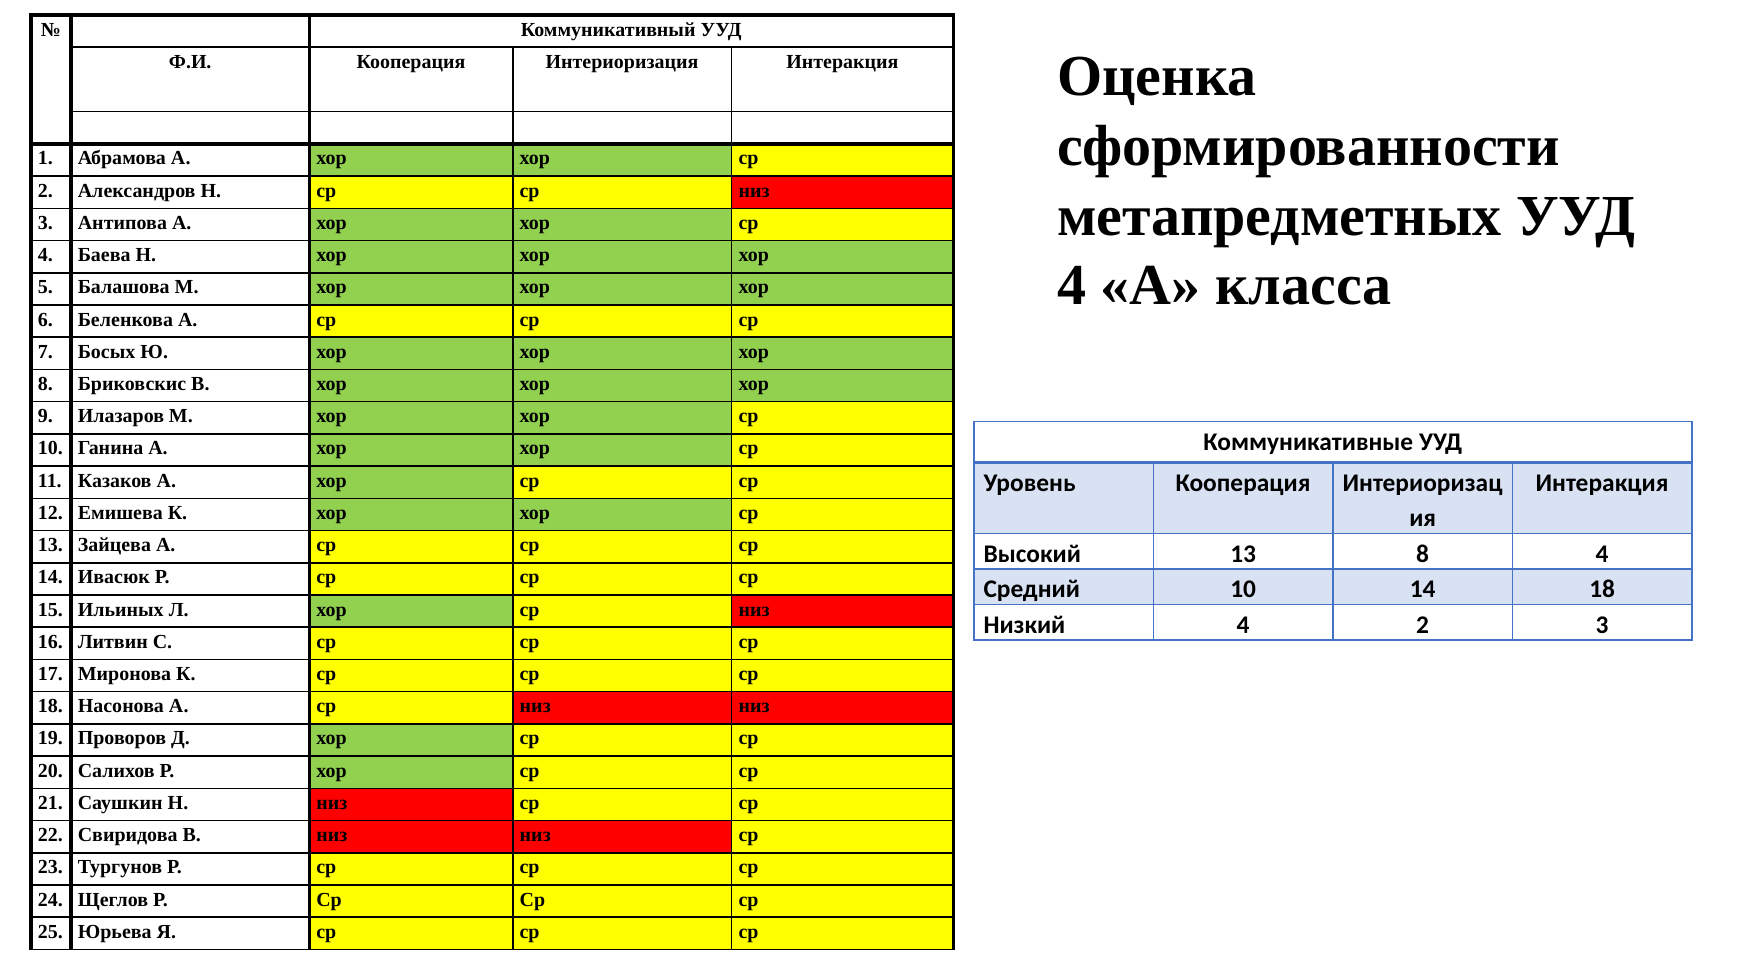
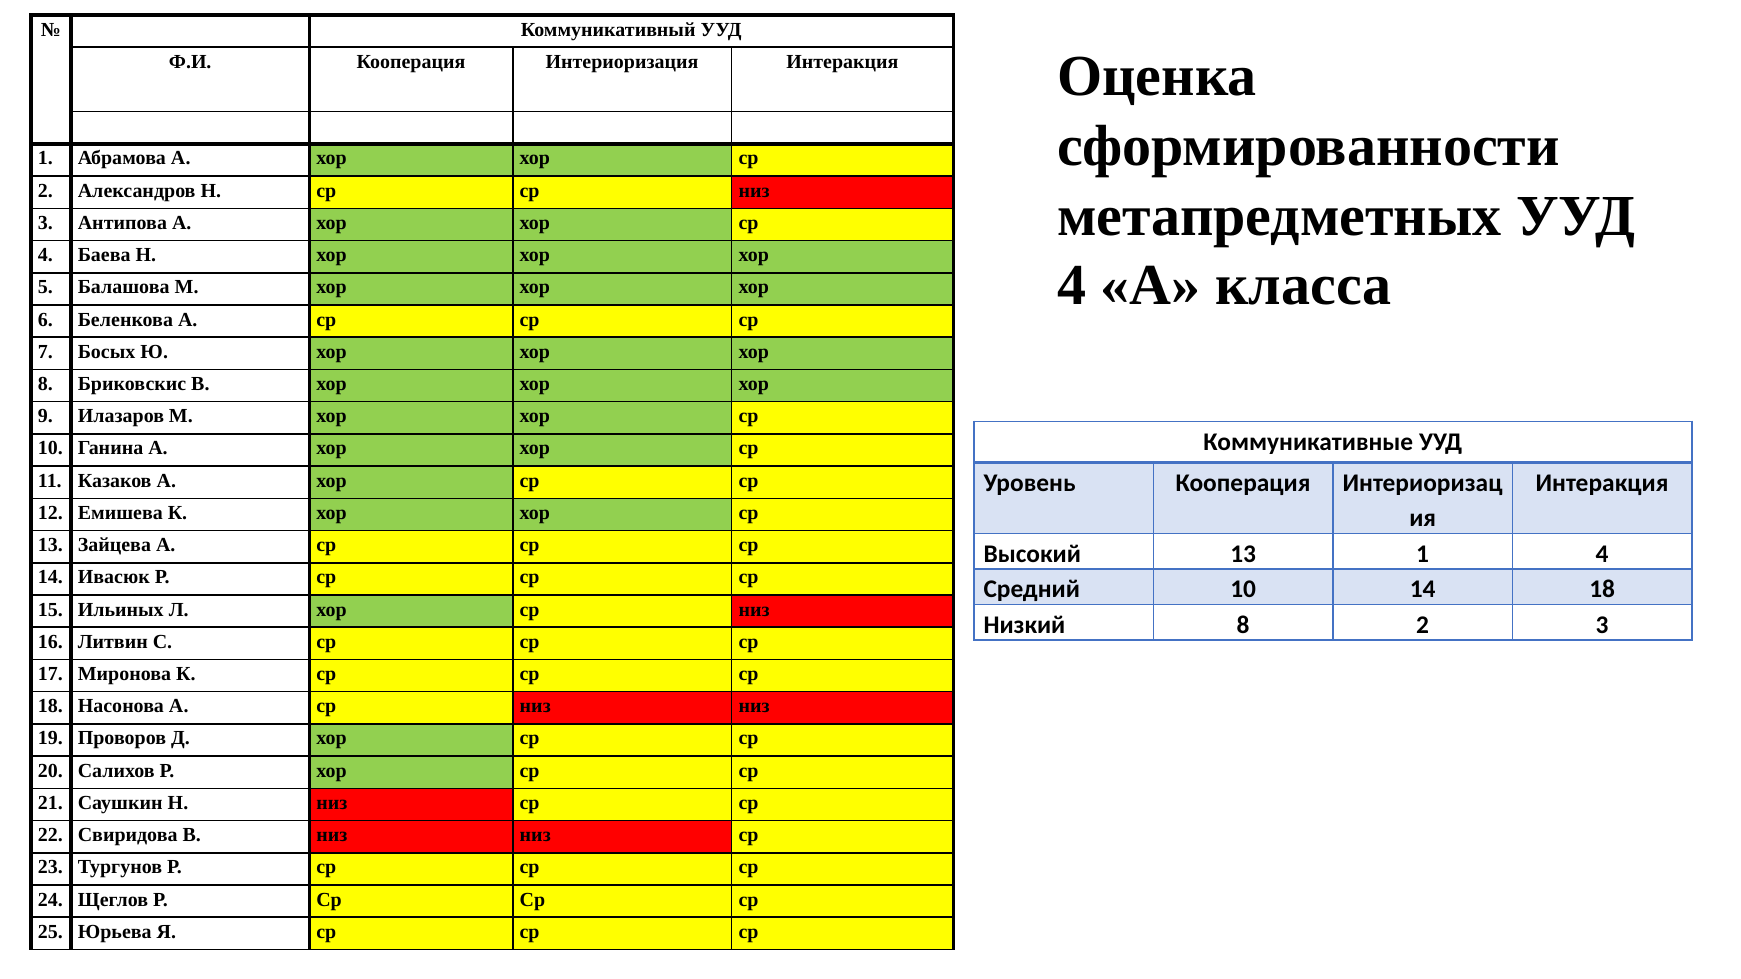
13 8: 8 -> 1 (1423, 554)
Низкий 4: 4 -> 8 (1243, 625)
